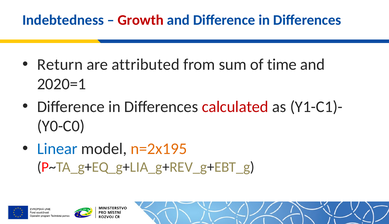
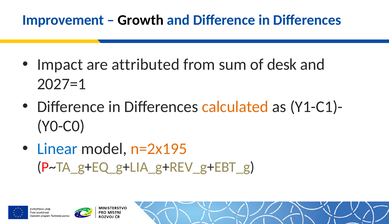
Indebtedness: Indebtedness -> Improvement (63, 20)
Growth colour: red -> black (141, 20)
Return: Return -> Impact (60, 65)
time: time -> desk (282, 65)
2020=1: 2020=1 -> 2027=1 (62, 84)
calculated colour: red -> orange (235, 107)
